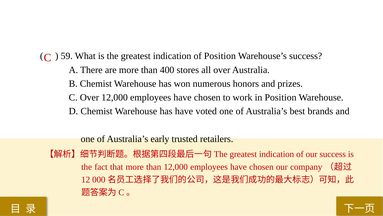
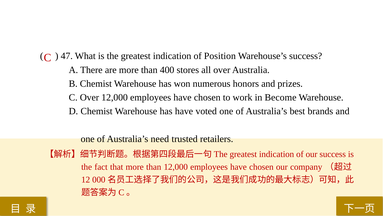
59: 59 -> 47 (67, 56)
in Position: Position -> Become (281, 97)
early: early -> need (160, 139)
